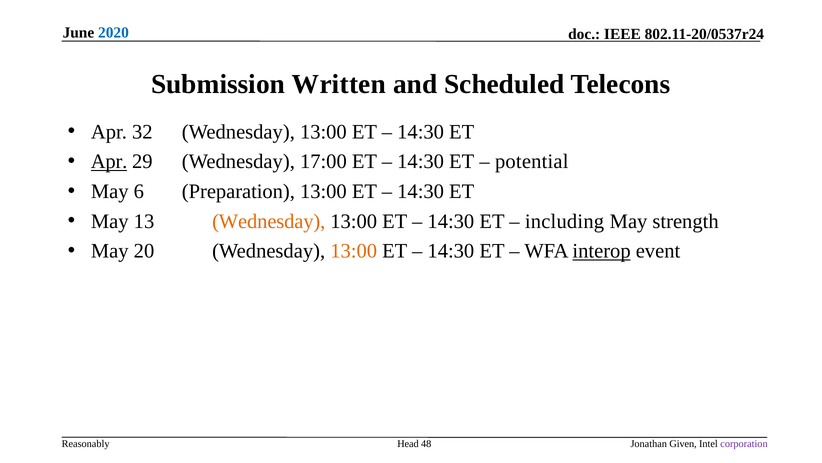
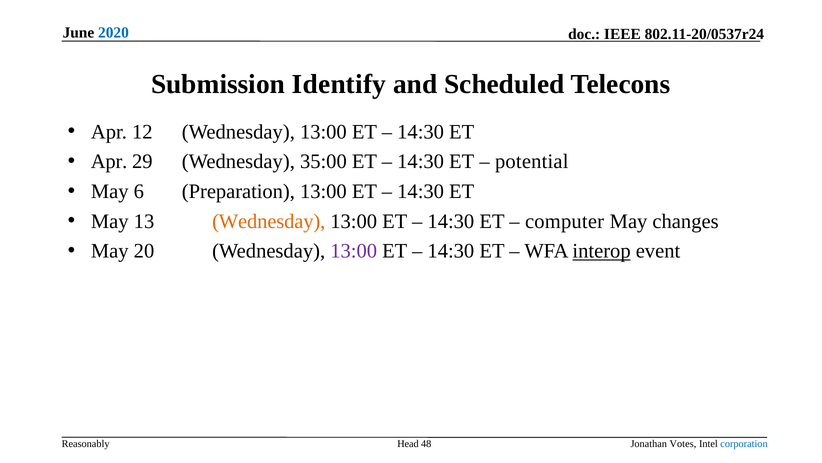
Written: Written -> Identify (339, 84)
32: 32 -> 12 (142, 132)
Apr underline: present -> none (109, 161)
17:00: 17:00 -> 35:00 (323, 161)
including: including -> computer (565, 221)
strength: strength -> changes (686, 221)
13:00 colour: orange -> purple (354, 251)
Given: Given -> Votes (683, 443)
corporation colour: purple -> blue (744, 443)
